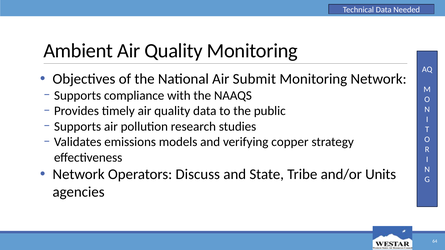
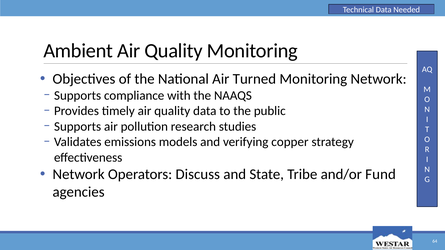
Submit: Submit -> Turned (254, 79)
Units: Units -> Fund (381, 175)
